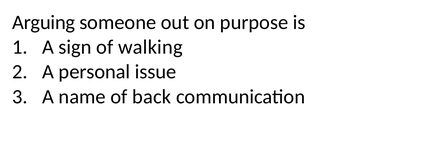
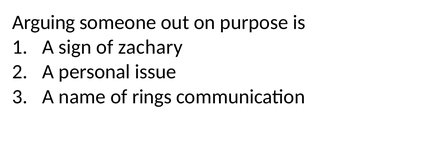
walking: walking -> zachary (150, 47)
back: back -> rings (152, 97)
